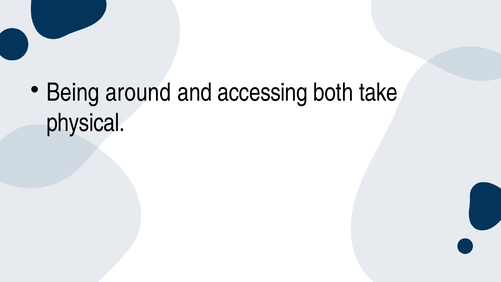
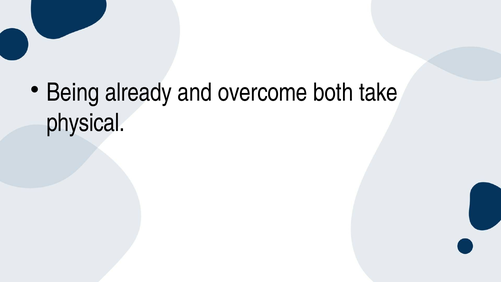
around: around -> already (139, 93)
accessing: accessing -> overcome (263, 93)
